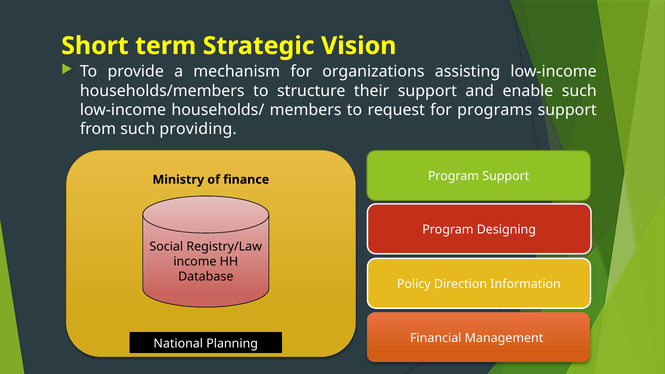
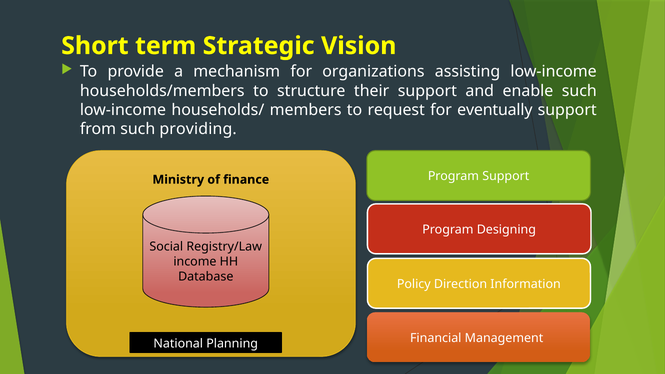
programs: programs -> eventually (495, 110)
